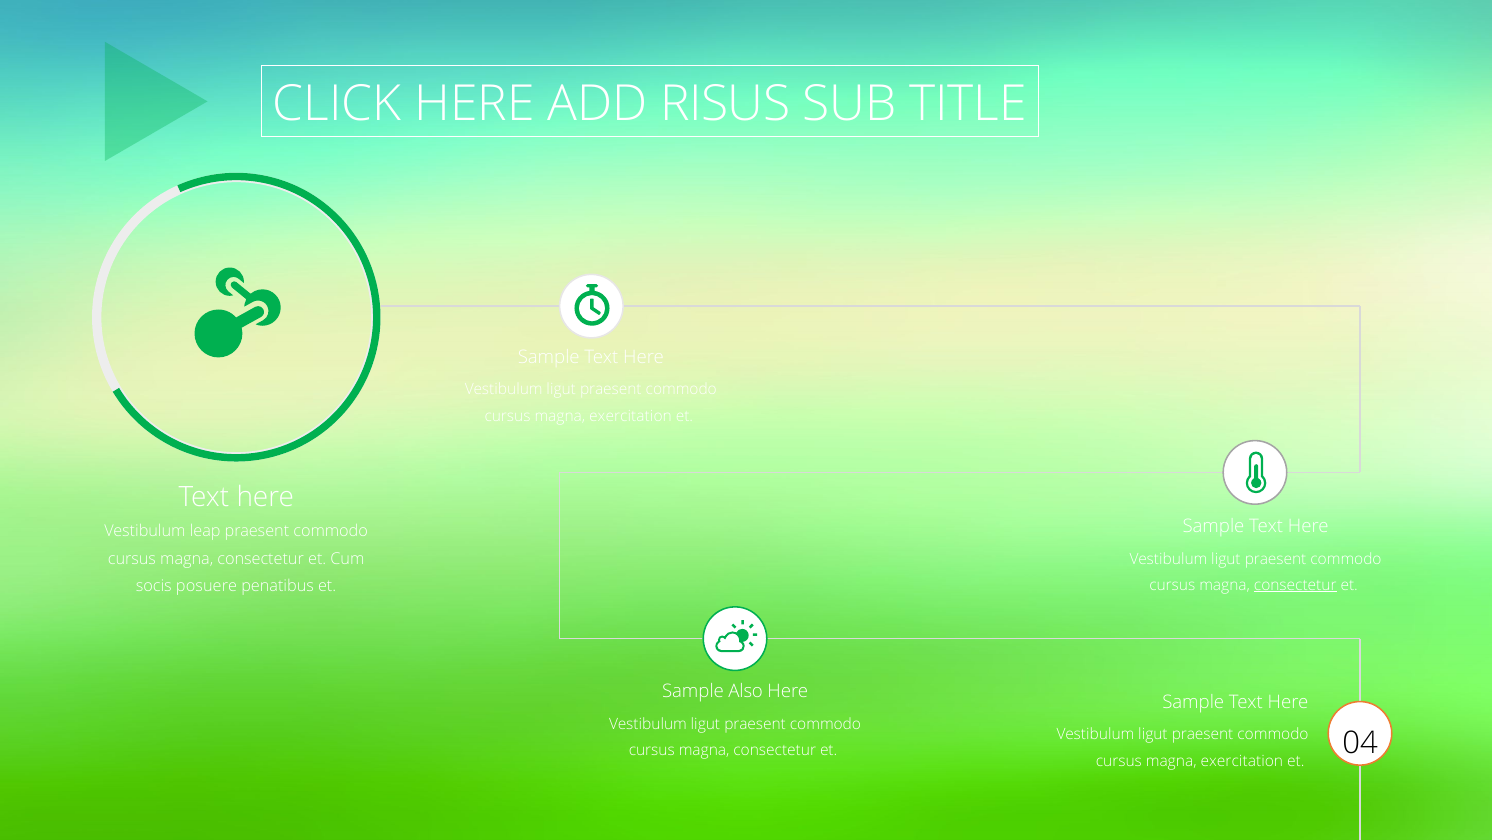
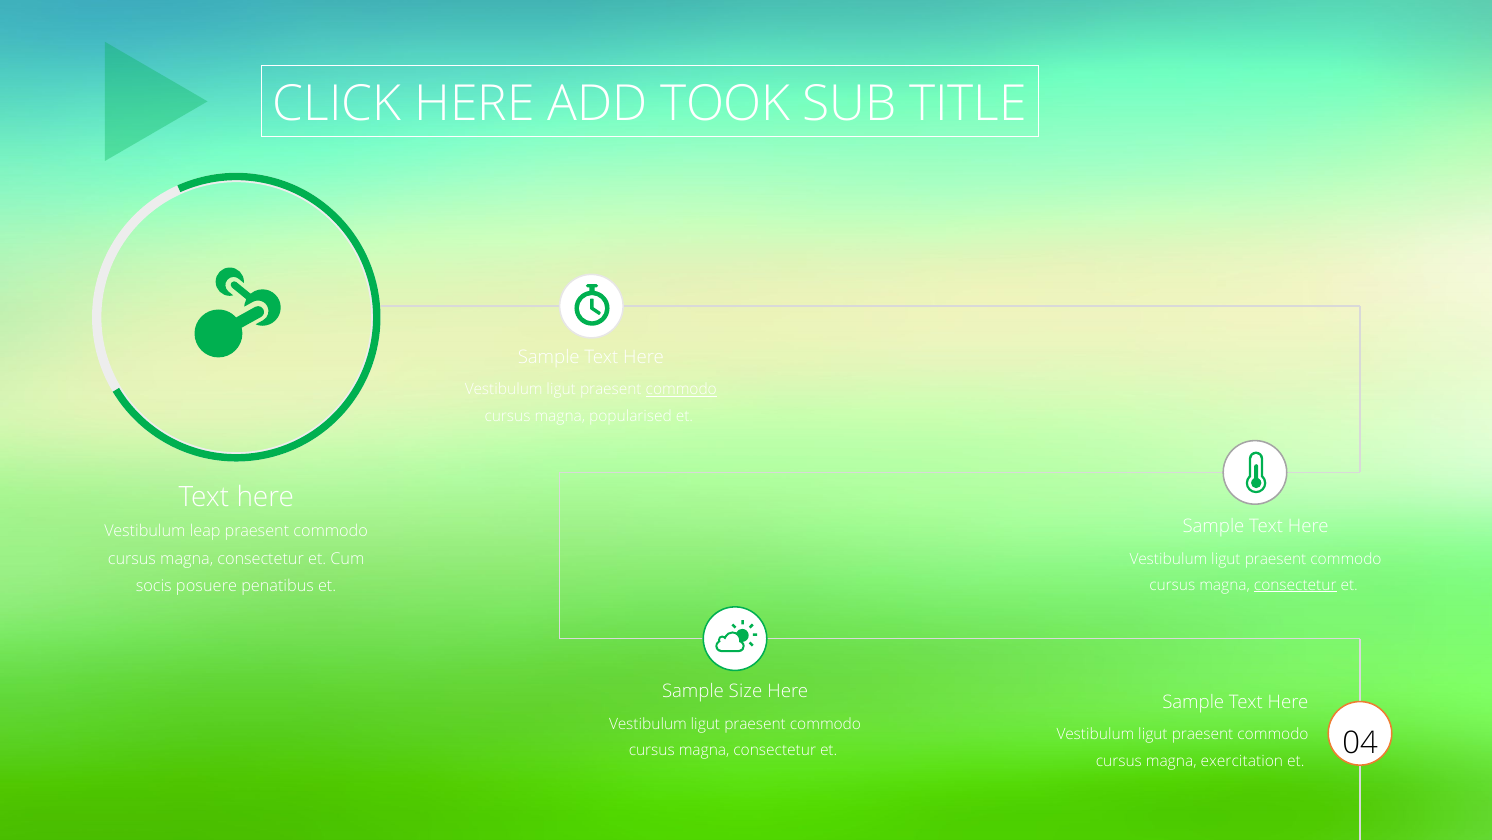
RISUS: RISUS -> TOOK (725, 104)
commodo underline: none -> present (681, 390)
exercitation: exercitation -> popularised (631, 416)
Also: Also -> Size (746, 691)
